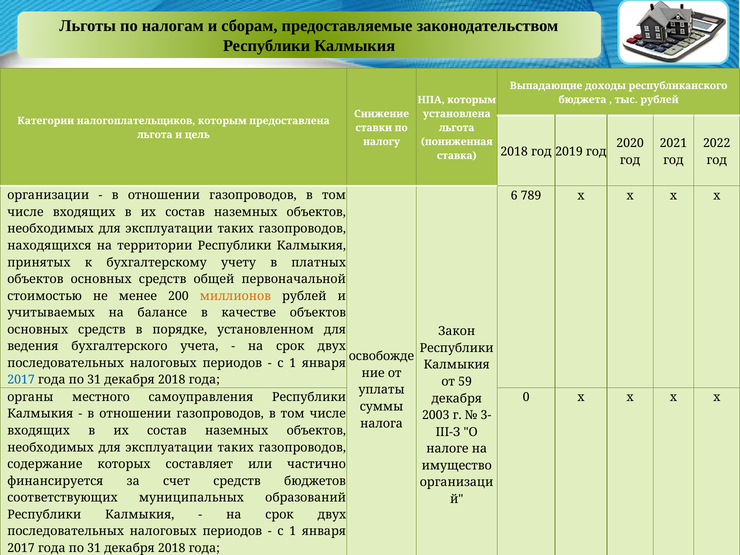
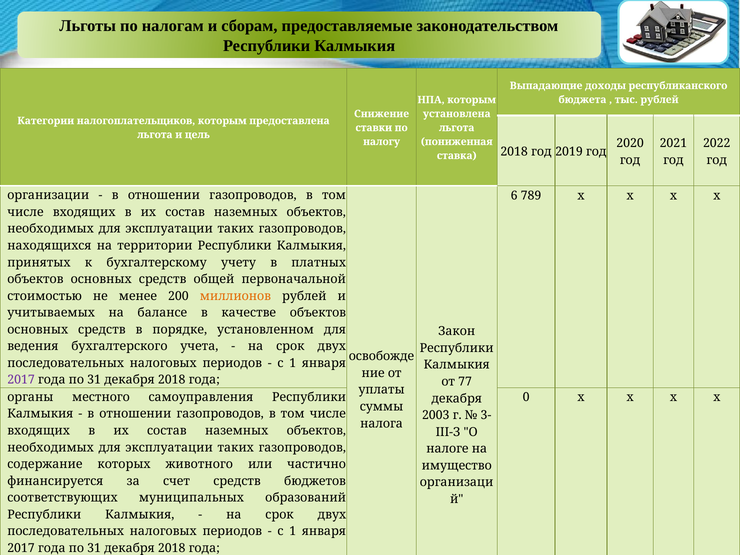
2017 colour: blue -> purple (21, 380)
59: 59 -> 77 (465, 382)
составляет: составляет -> животного (199, 464)
